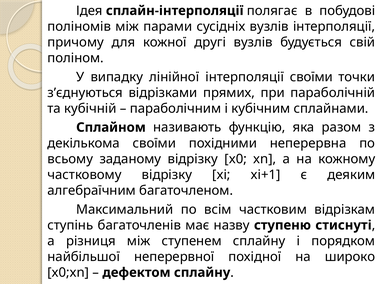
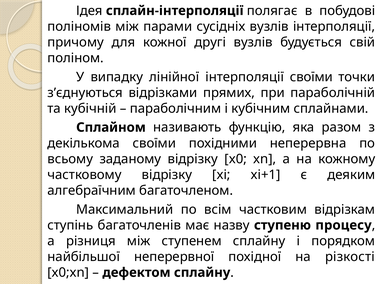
стиснуті: стиснуті -> процесу (344, 225)
широко: широко -> різкості (350, 257)
